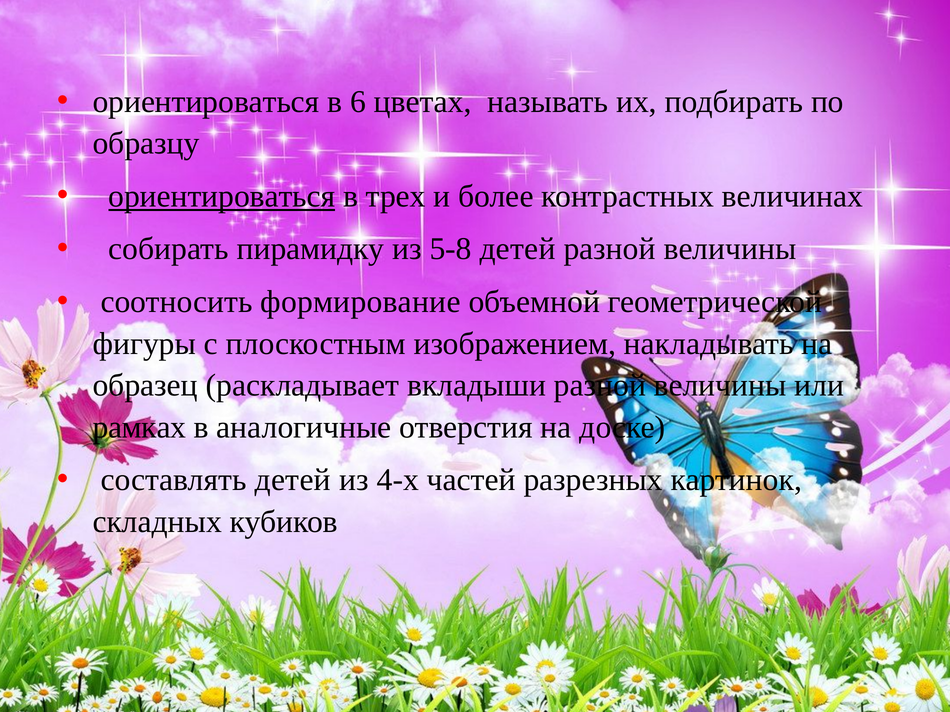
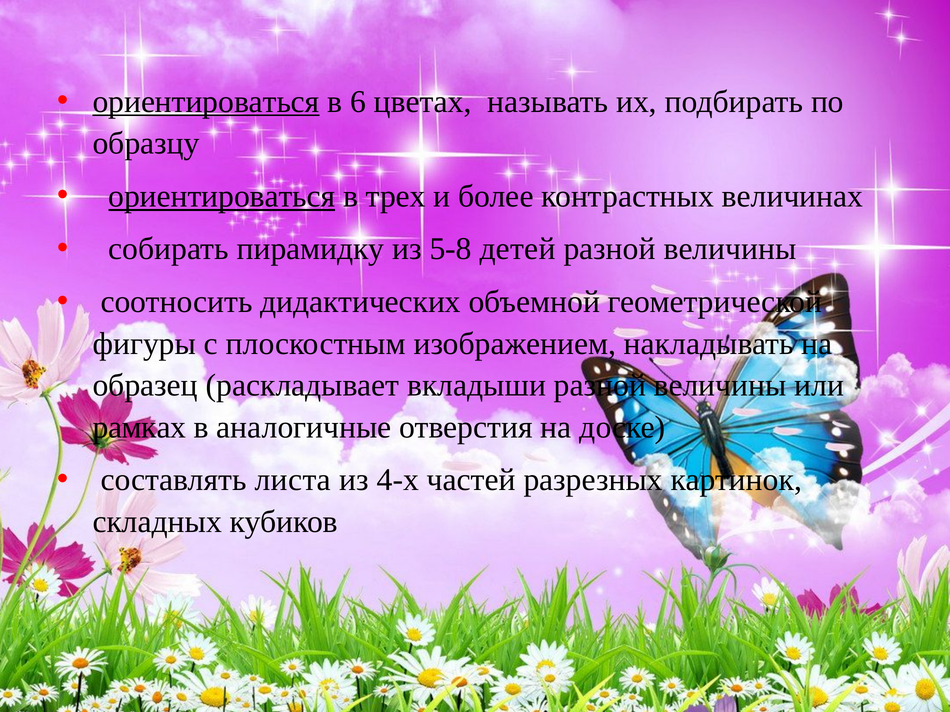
ориентироваться underline: none -> present (206, 102)
формирование: формирование -> дидактических (361, 302)
составлять детей: детей -> листа (293, 480)
